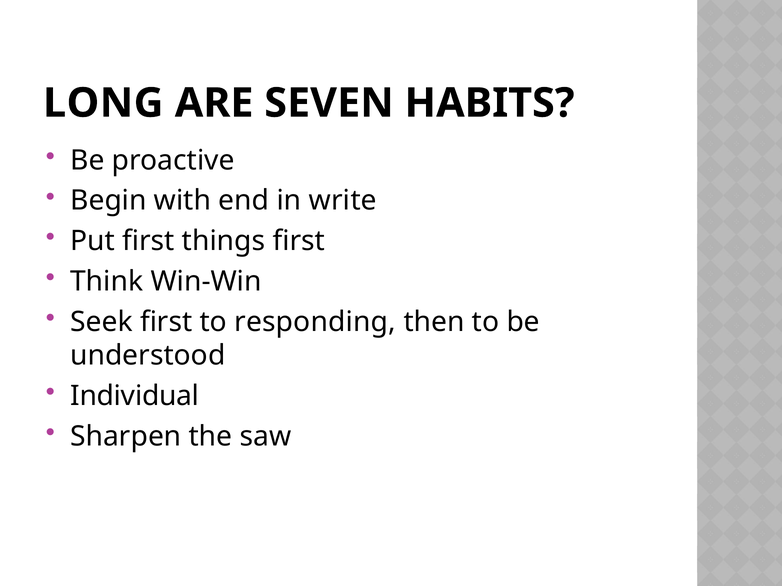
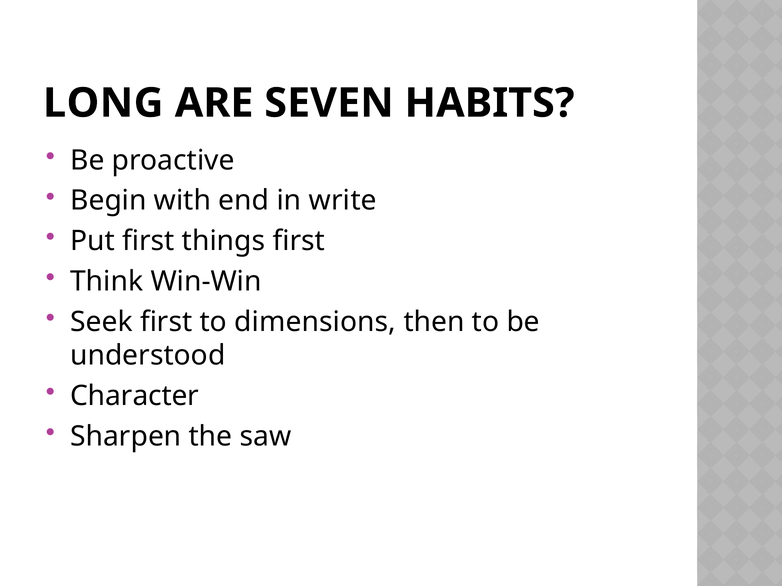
responding: responding -> dimensions (315, 322)
Individual: Individual -> Character (135, 396)
